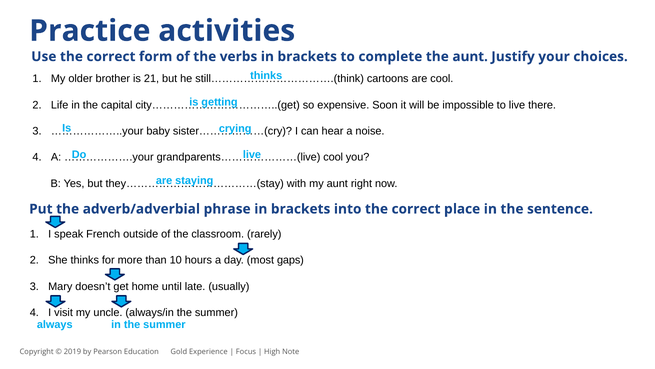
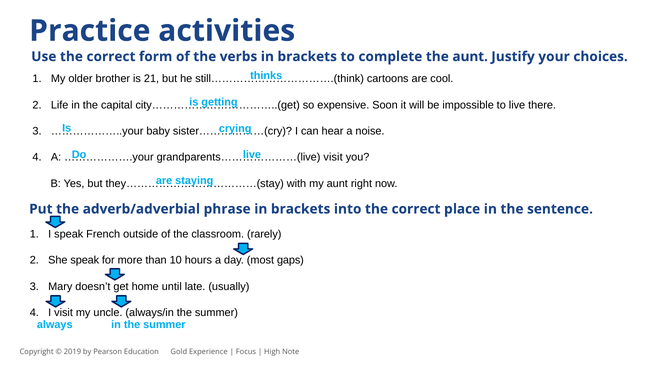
cool: cool -> visit (333, 157)
She thinks: thinks -> speak (85, 260)
